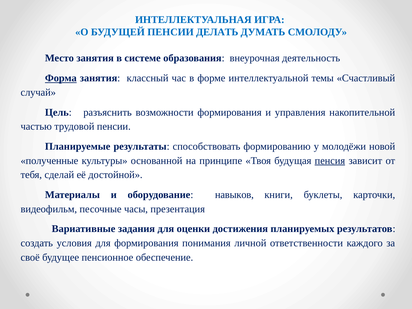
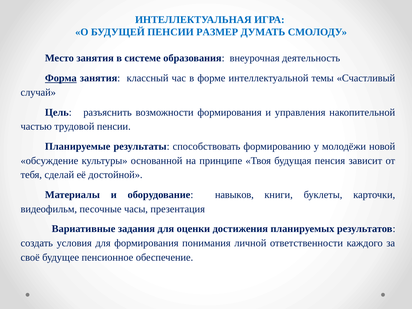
ДЕЛАТЬ: ДЕЛАТЬ -> РАЗМЕР (217, 32)
полученные: полученные -> обсуждение (49, 161)
пенсия underline: present -> none (330, 161)
